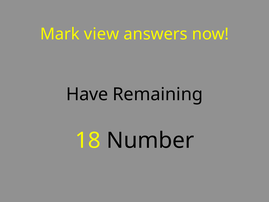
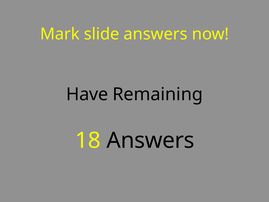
view: view -> slide (102, 34)
18 Number: Number -> Answers (150, 140)
